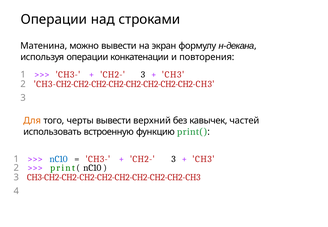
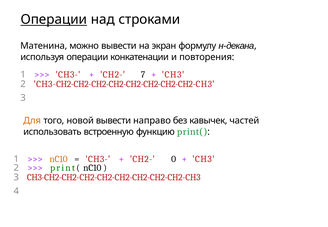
Операции underline: none -> present (54, 20)
3: 3 -> 7 (143, 75)
черты: черты -> новой (80, 121)
верхний: верхний -> направо (152, 121)
nC10 colour: blue -> orange (59, 159)
3: 3 -> 0 (174, 159)
